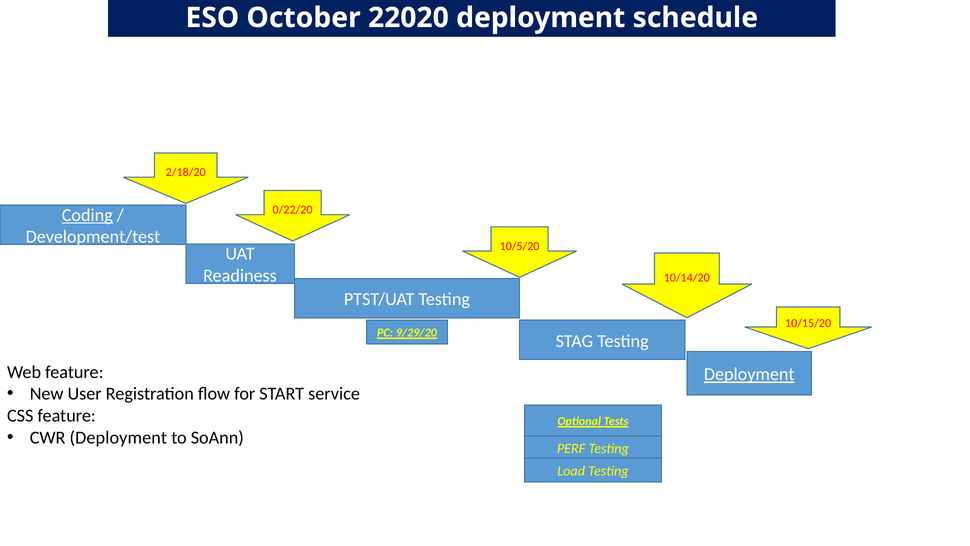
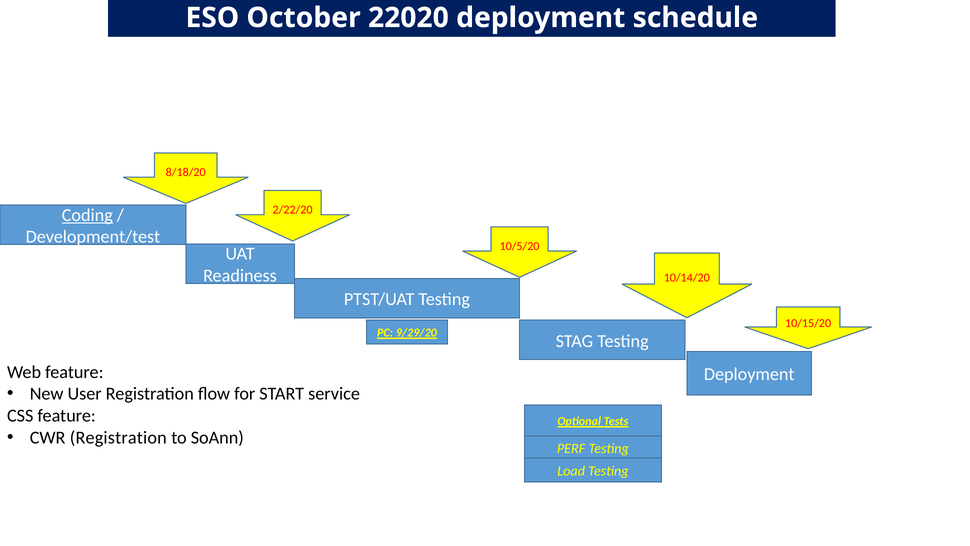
2/18/20: 2/18/20 -> 8/18/20 (186, 172)
0/22/20: 0/22/20 -> 2/22/20 (293, 210)
Deployment underline: present -> none (749, 374)
CWR Deployment: Deployment -> Registration (118, 437)
